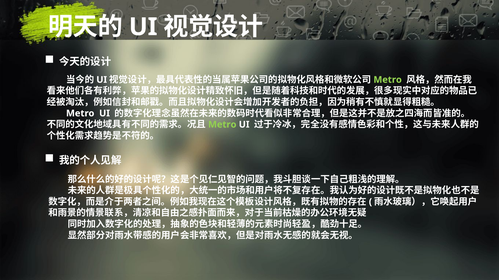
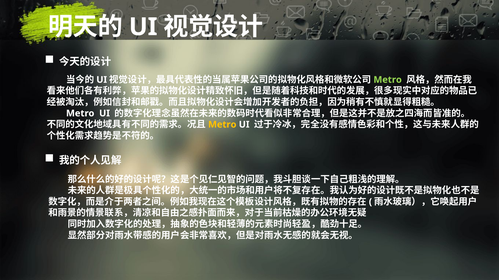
Metro colour: light green -> yellow (222, 125)
